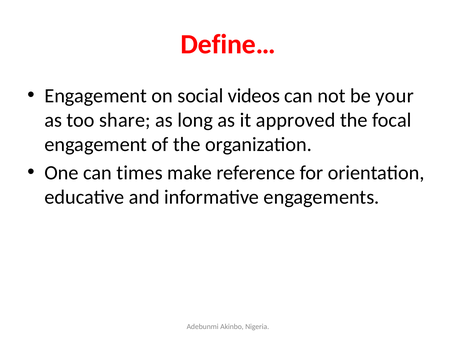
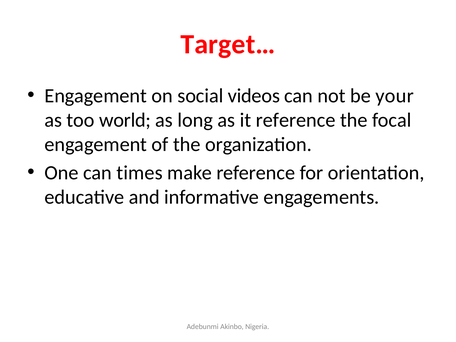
Define…: Define… -> Target… (228, 44)
share: share -> world (125, 120)
it approved: approved -> reference (296, 120)
